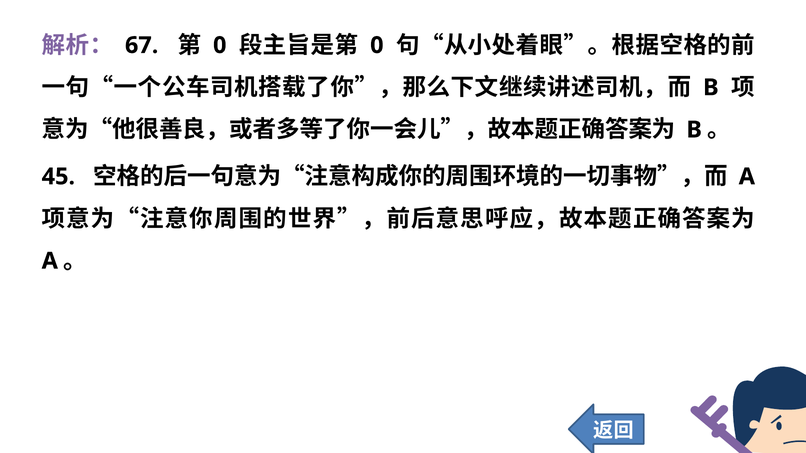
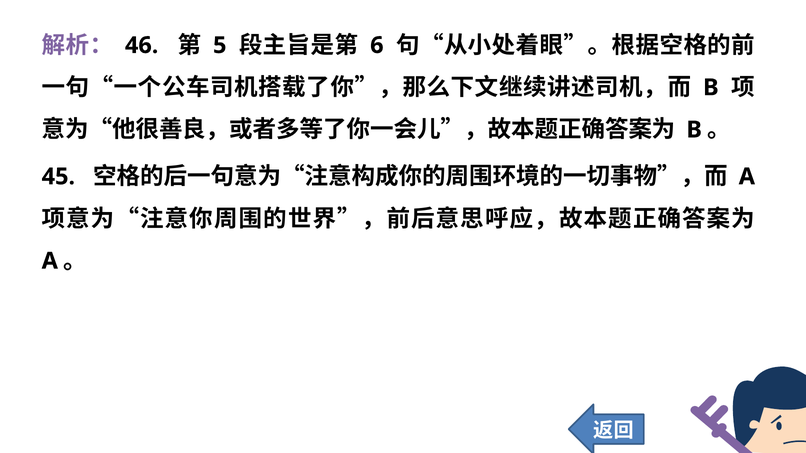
67: 67 -> 46 (142, 45)
0: 0 -> 5 (220, 45)
0: 0 -> 6 (377, 45)
